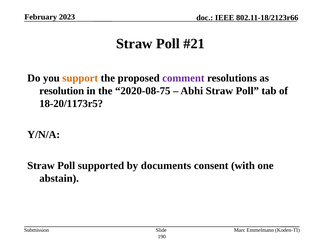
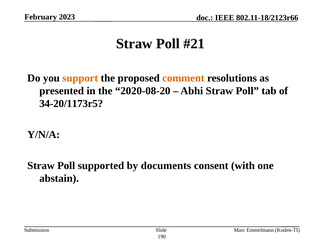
comment colour: purple -> orange (183, 78)
resolution: resolution -> presented (62, 91)
2020-08-75: 2020-08-75 -> 2020-08-20 (143, 91)
18-20/1173r5: 18-20/1173r5 -> 34-20/1173r5 (71, 104)
